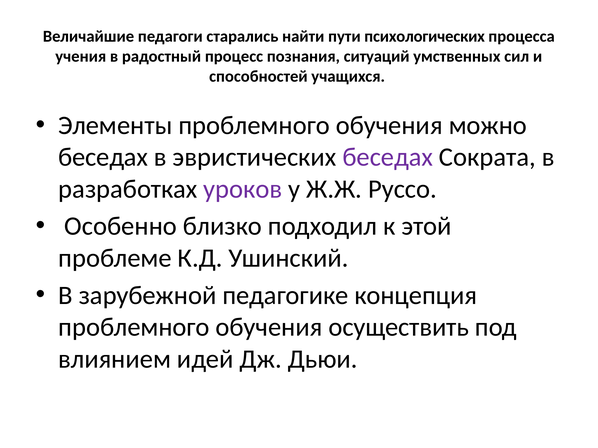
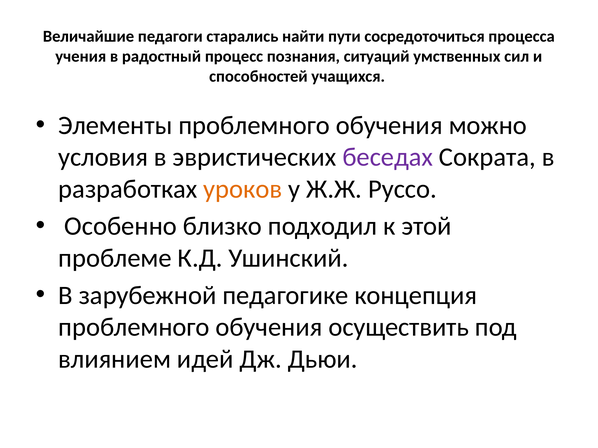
психологических: психологических -> сосредоточиться (425, 37)
беседах: беседах -> условия (103, 157)
уроков colour: purple -> orange (243, 189)
